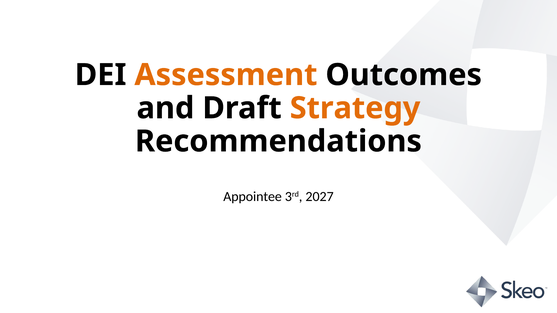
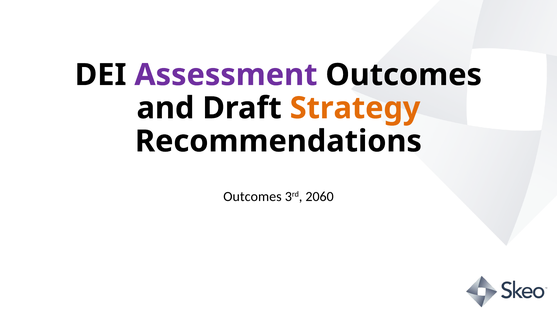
Assessment colour: orange -> purple (226, 75)
Appointee: Appointee -> Outcomes (252, 197)
2027: 2027 -> 2060 (320, 197)
